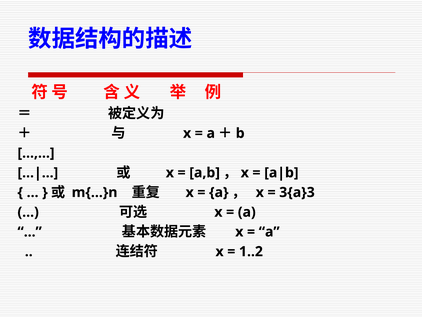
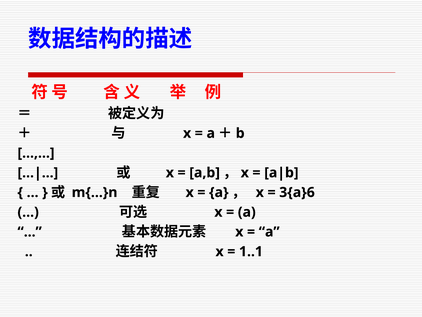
3{a}3: 3{a}3 -> 3{a}6 (297, 192)
1..2: 1..2 -> 1..1 (251, 251)
